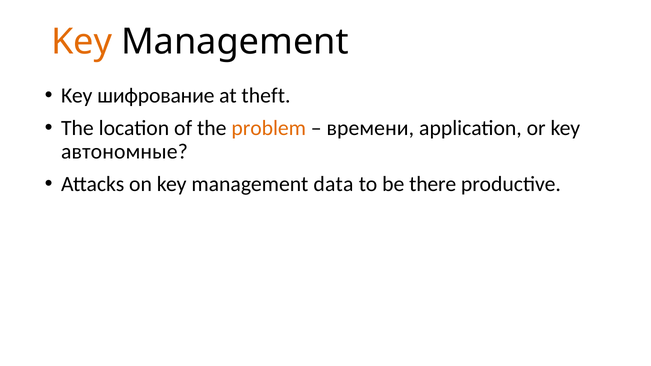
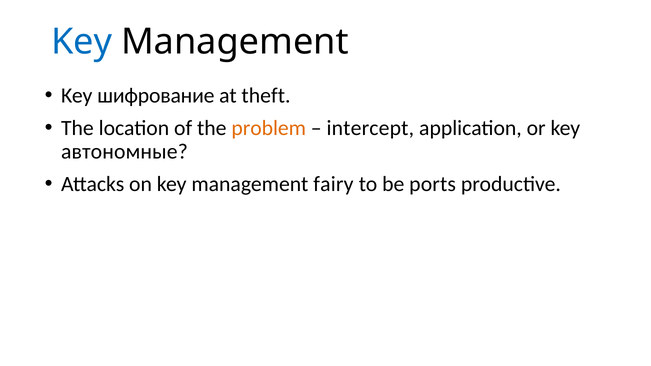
Key colour: orange -> blue (82, 42)
времени: времени -> intercept (370, 128)
data: data -> fairy (333, 184)
there: there -> ports (433, 184)
